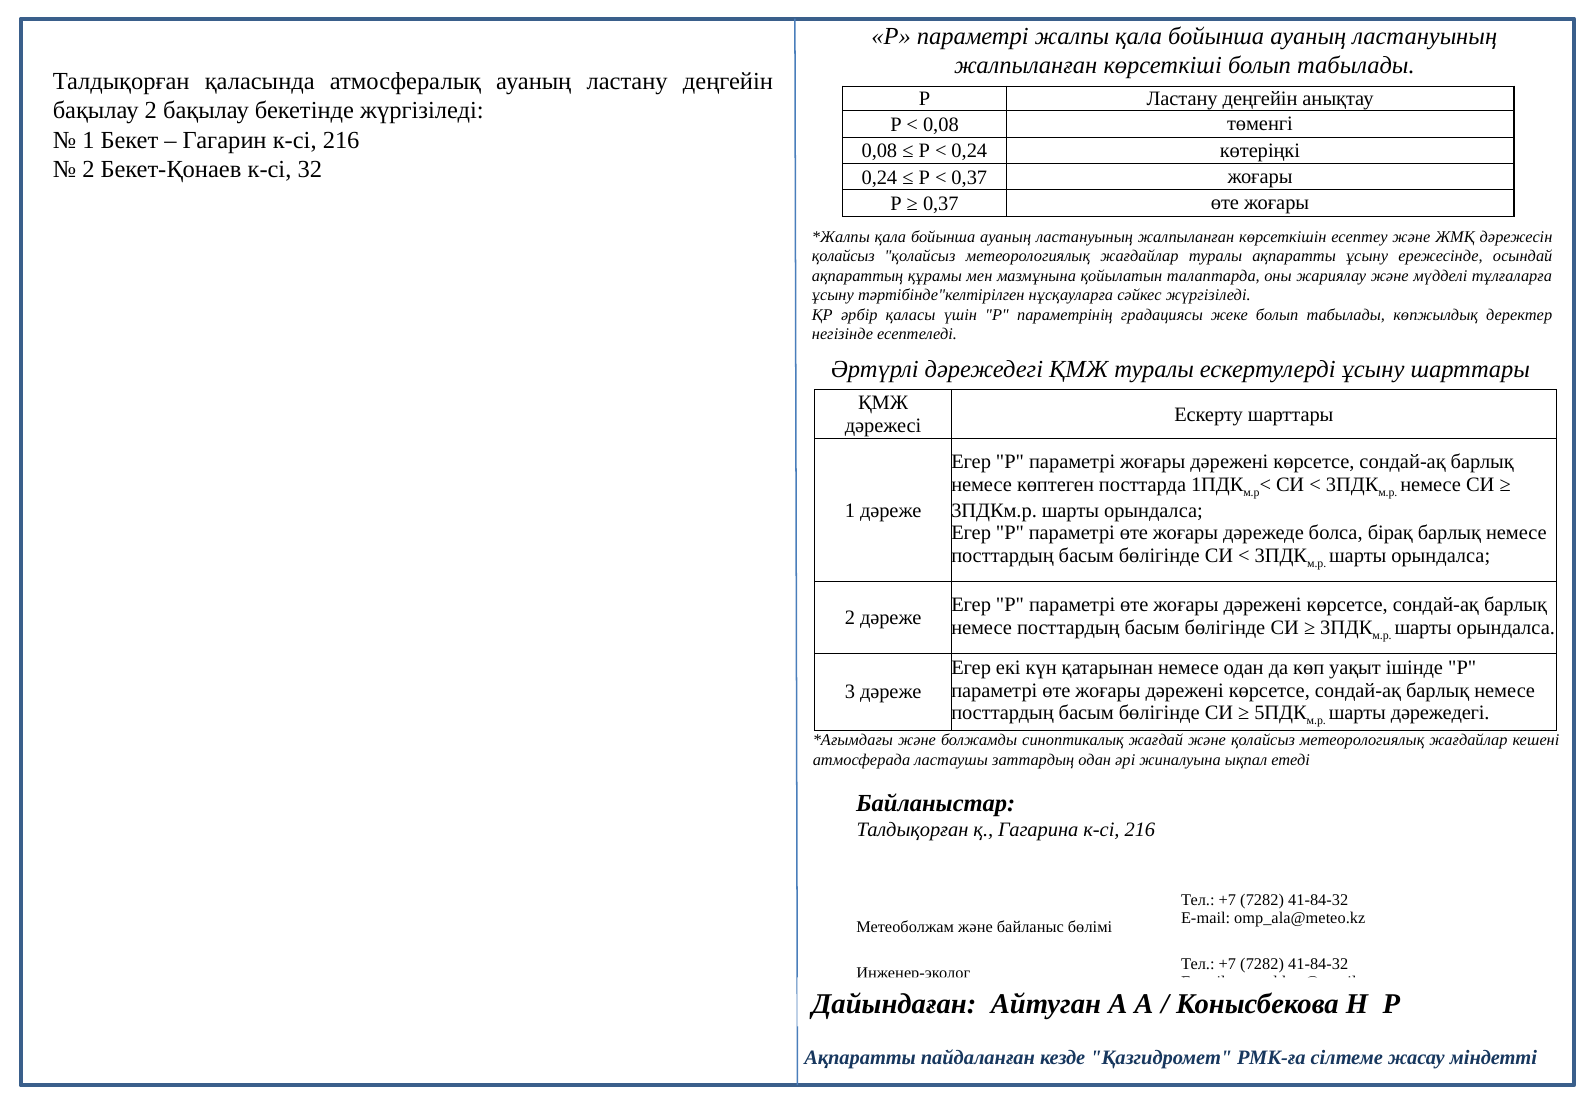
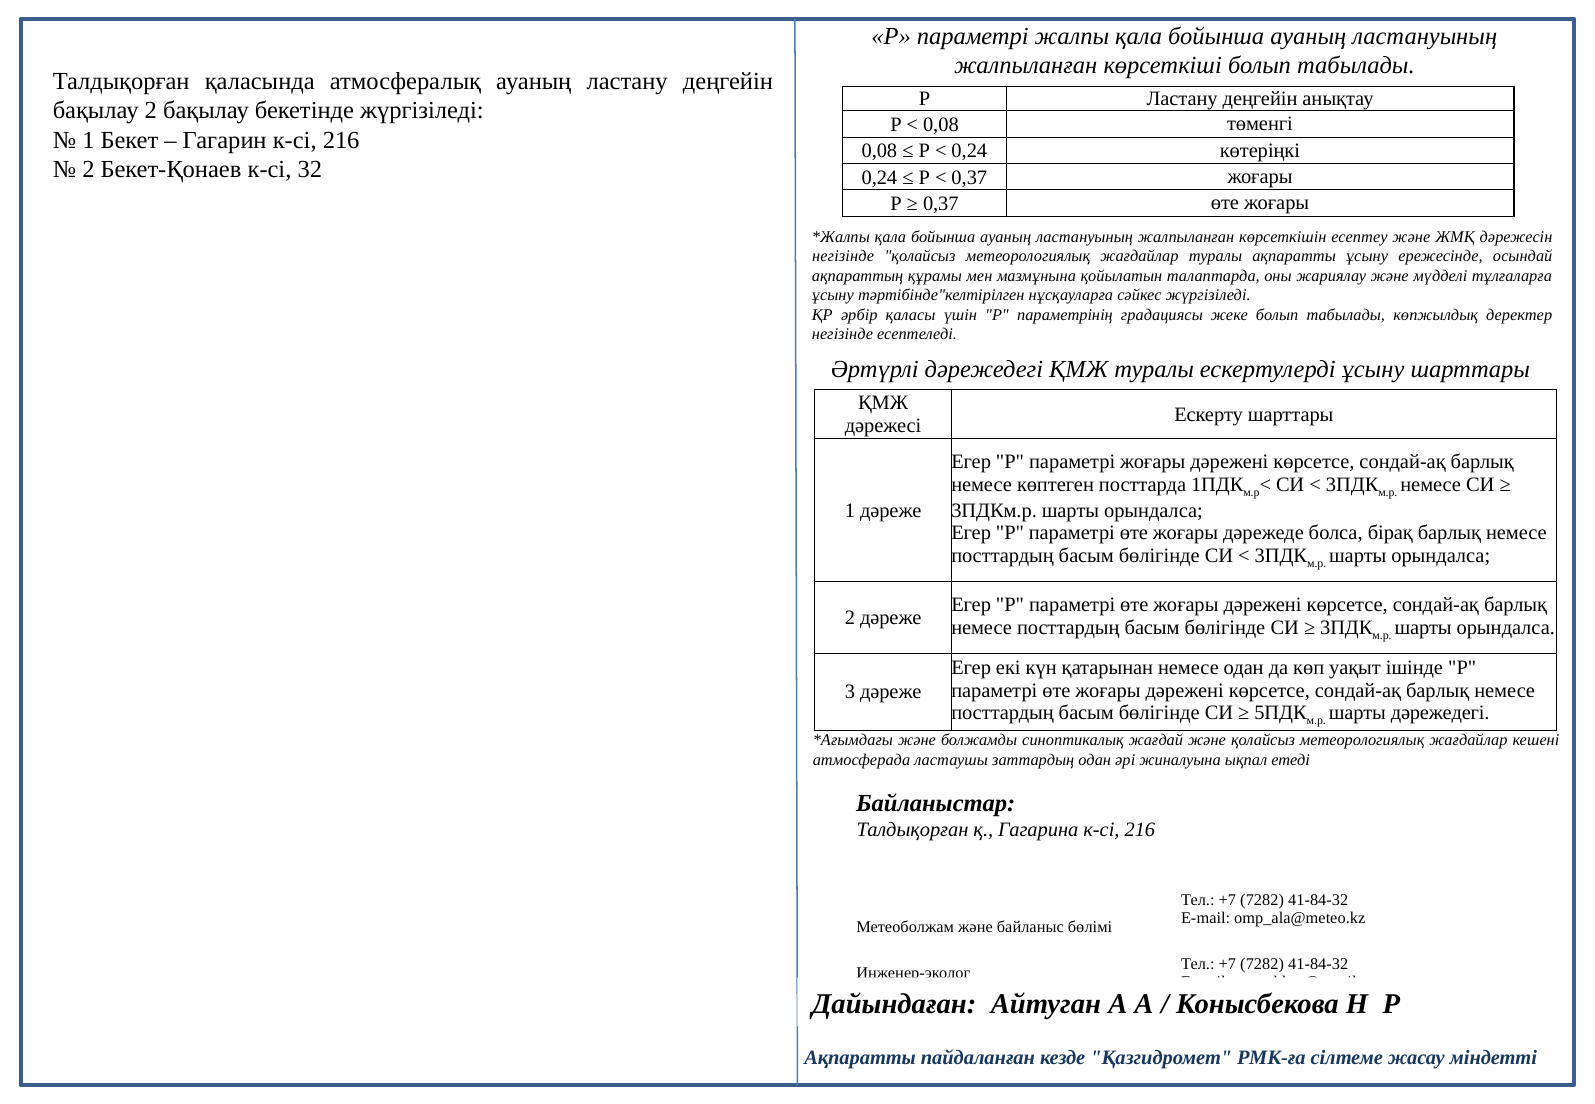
қолайсыз: қолайсыз -> негізінде (843, 256)
